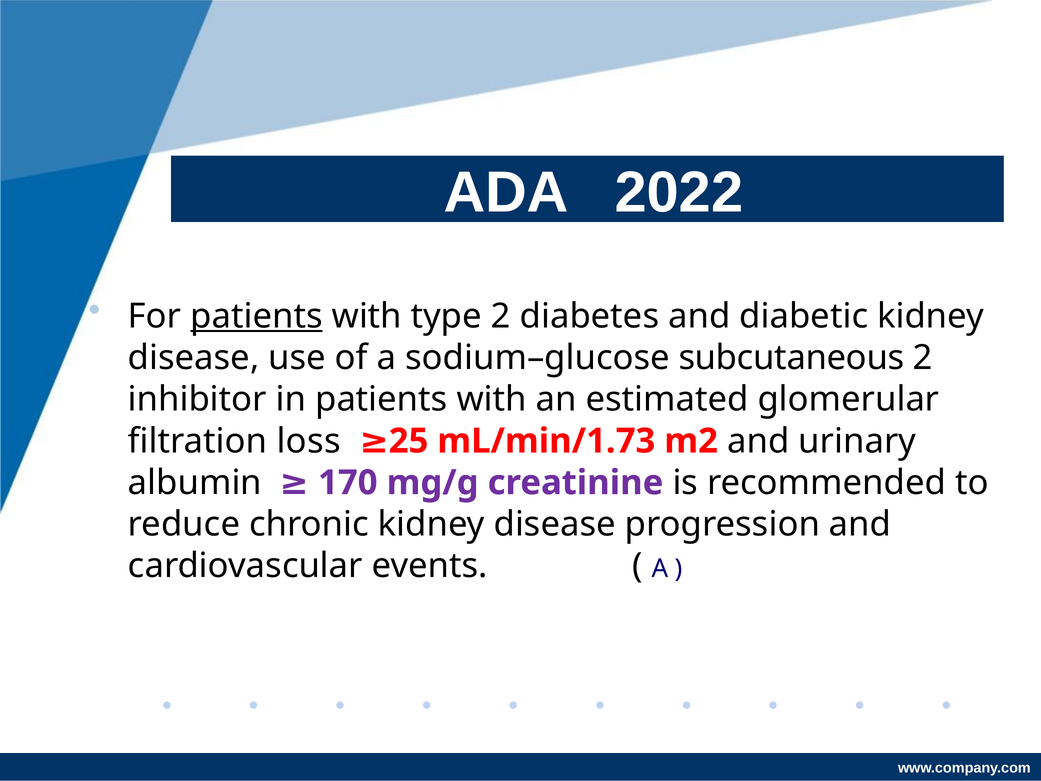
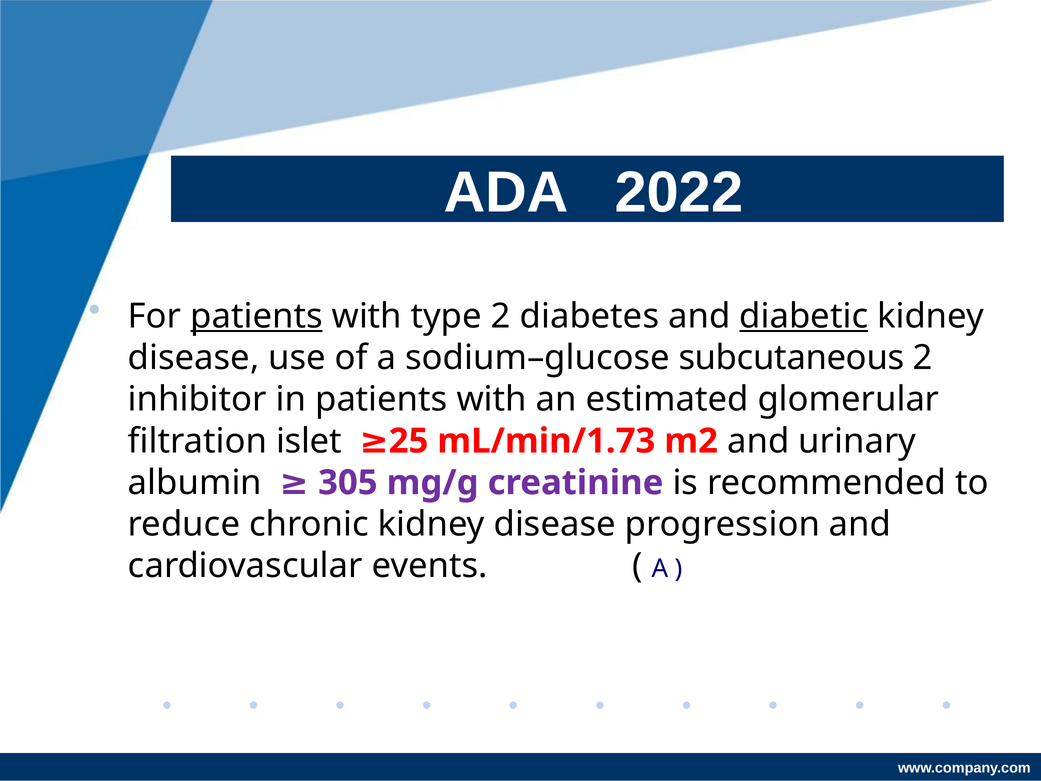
diabetic underline: none -> present (804, 316)
loss: loss -> islet (309, 441)
170: 170 -> 305 (348, 483)
